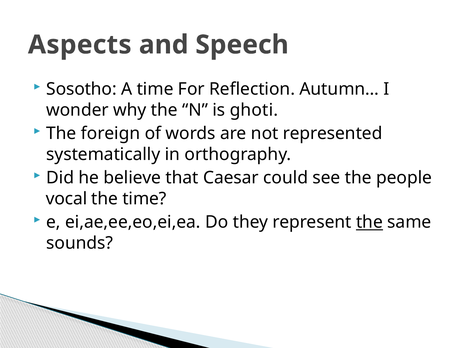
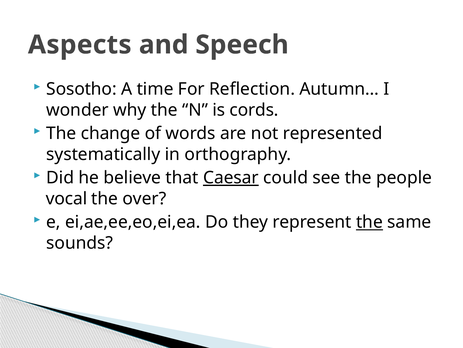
ghoti: ghoti -> cords (254, 110)
foreign: foreign -> change (111, 133)
Caesar underline: none -> present (231, 177)
the time: time -> over (144, 198)
